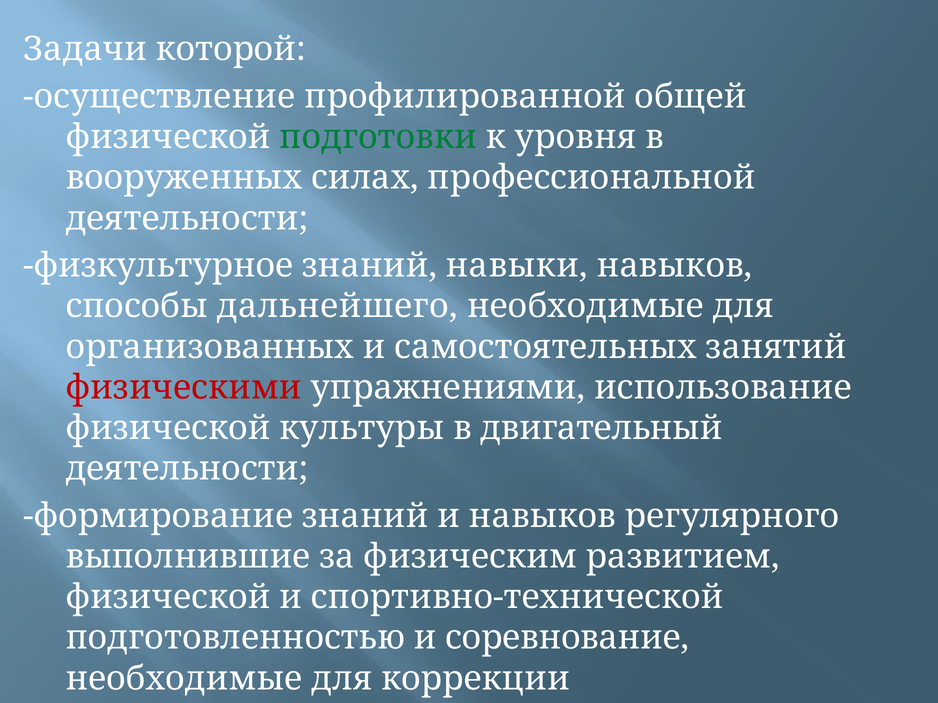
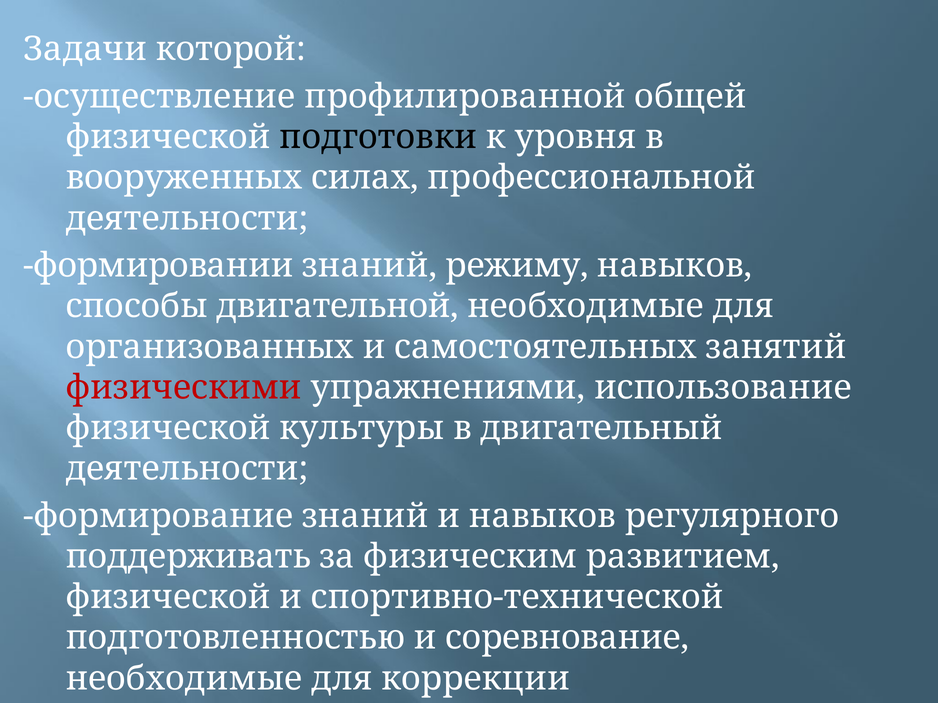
подготовки colour: green -> black (378, 137)
физкультурное: физкультурное -> формировании (158, 266)
навыки: навыки -> режиму (517, 266)
дальнейшего: дальнейшего -> двигательной (338, 307)
выполнившие: выполнившие -> поддерживать (188, 557)
